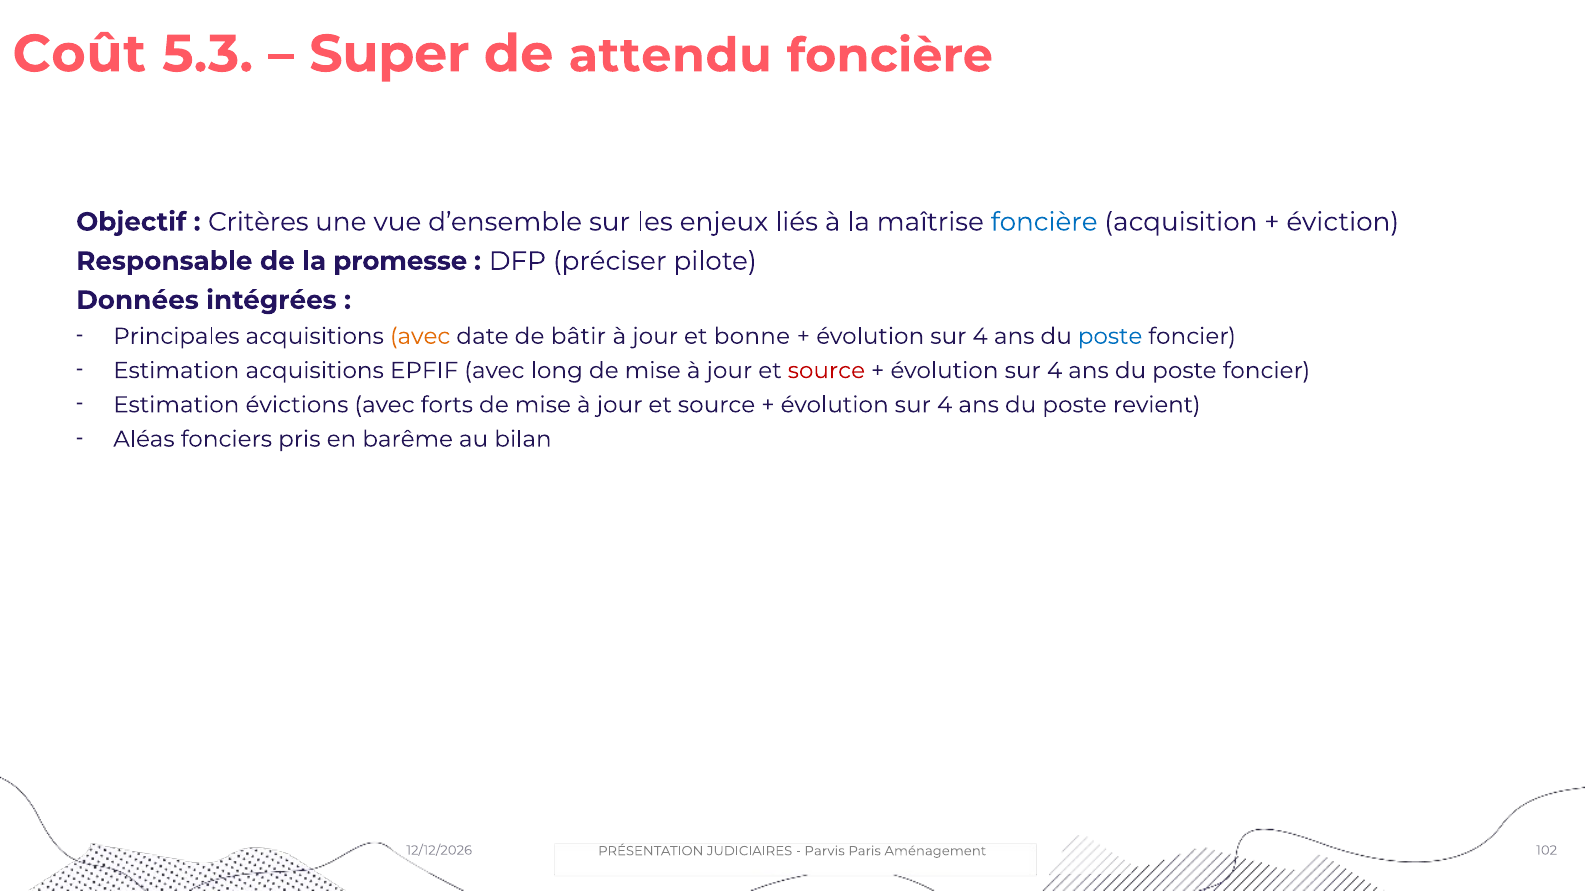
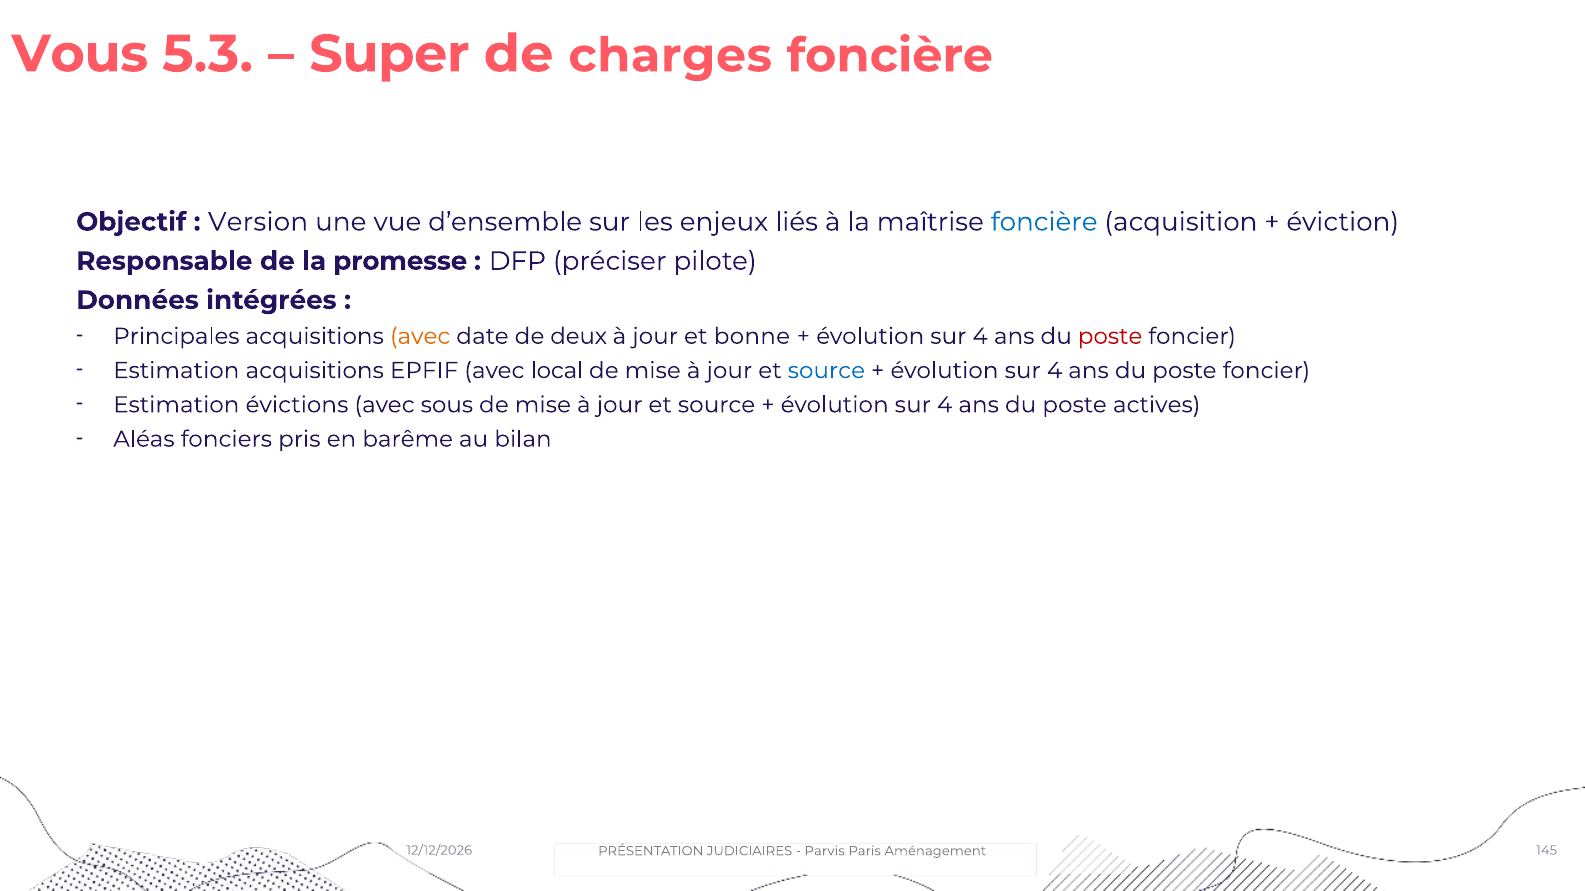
Coût: Coût -> Vous (80, 54)
attendu: attendu -> charges (670, 56)
Critères: Critères -> Version (258, 222)
bâtir: bâtir -> deux (579, 336)
poste colour: blue -> red (1110, 336)
long: long -> local (557, 371)
source colour: red -> blue (826, 371)
forts: forts -> sous (447, 405)
revient: revient -> actives (1157, 405)
102: 102 -> 145 (1547, 851)
